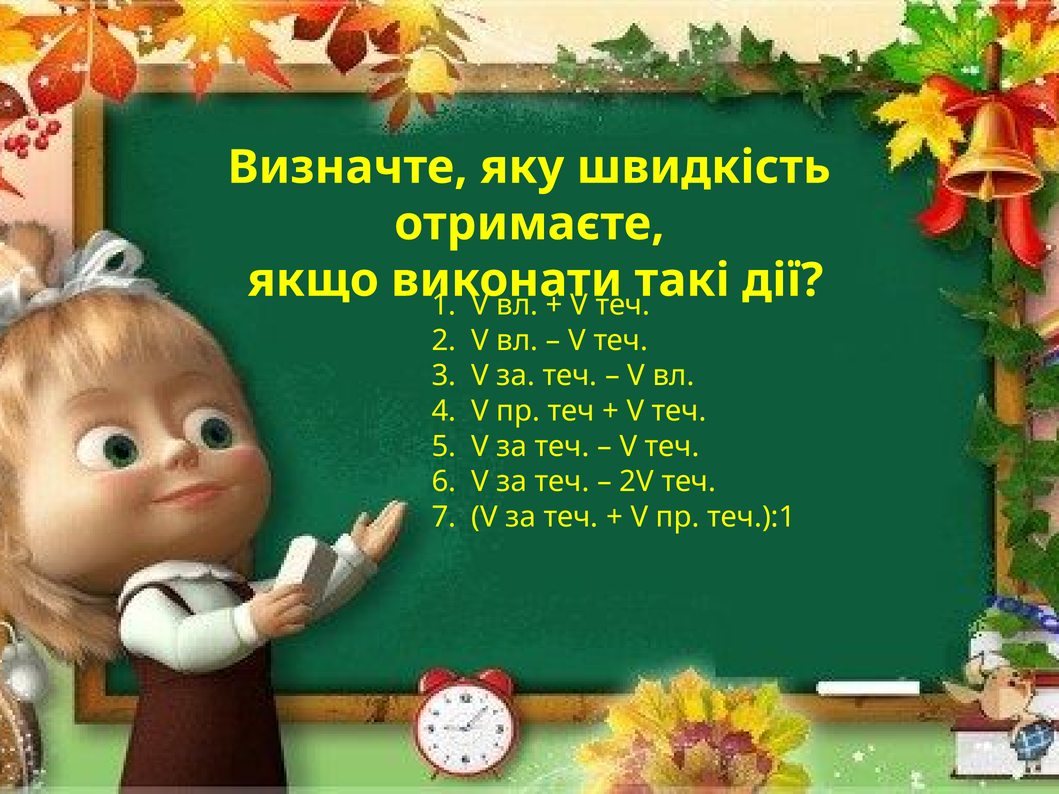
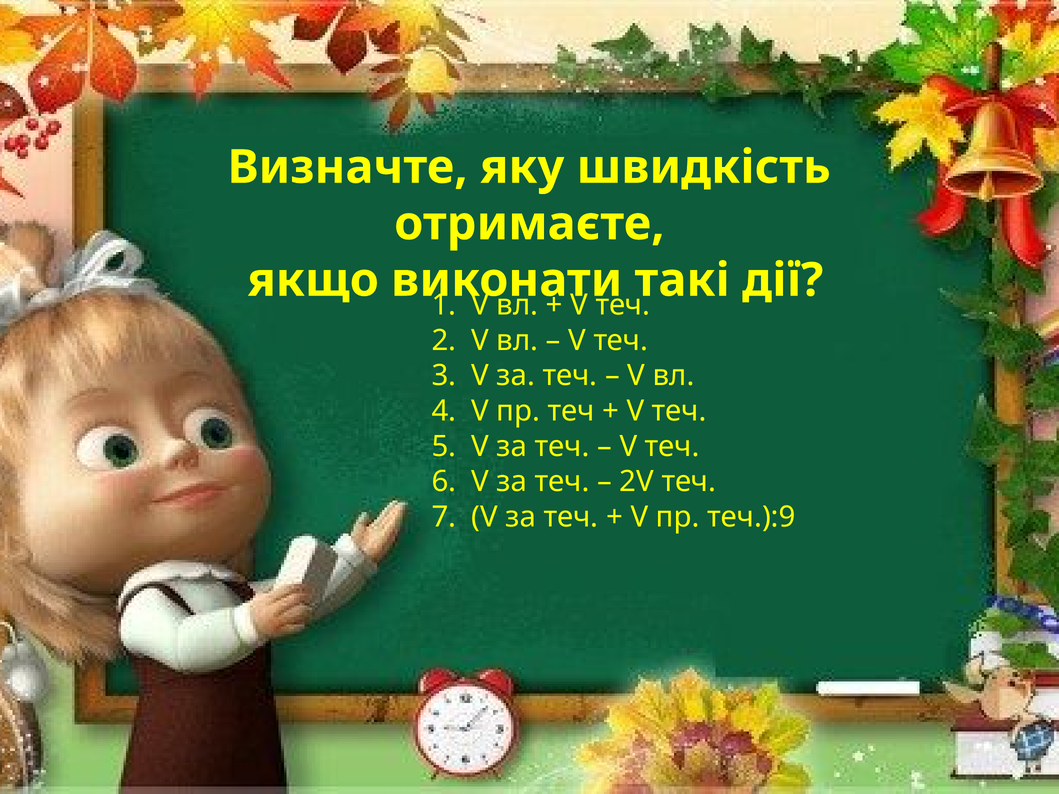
теч.):1: теч.):1 -> теч.):9 (751, 517)
